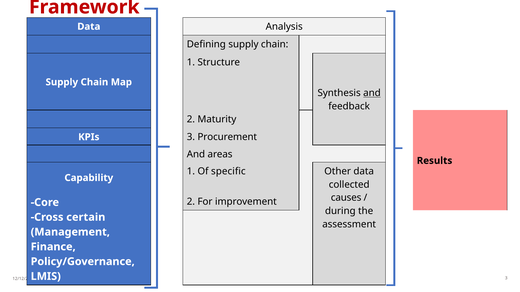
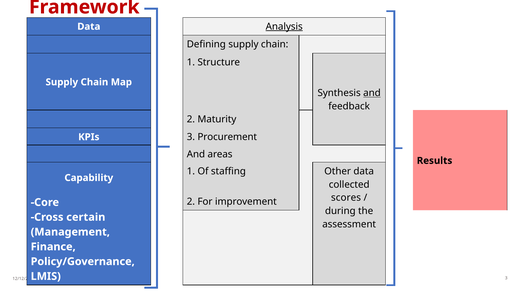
Analysis underline: none -> present (284, 27)
specific: specific -> staffing (228, 172)
causes: causes -> scores (346, 198)
